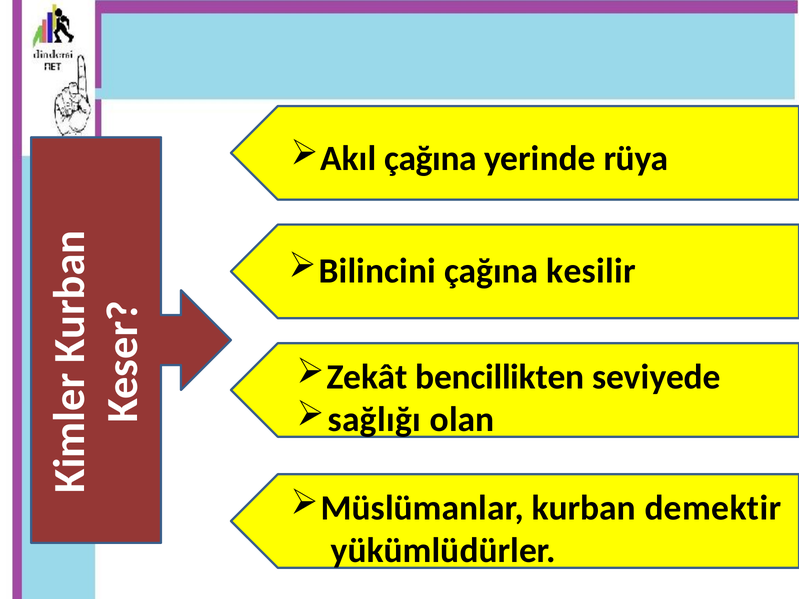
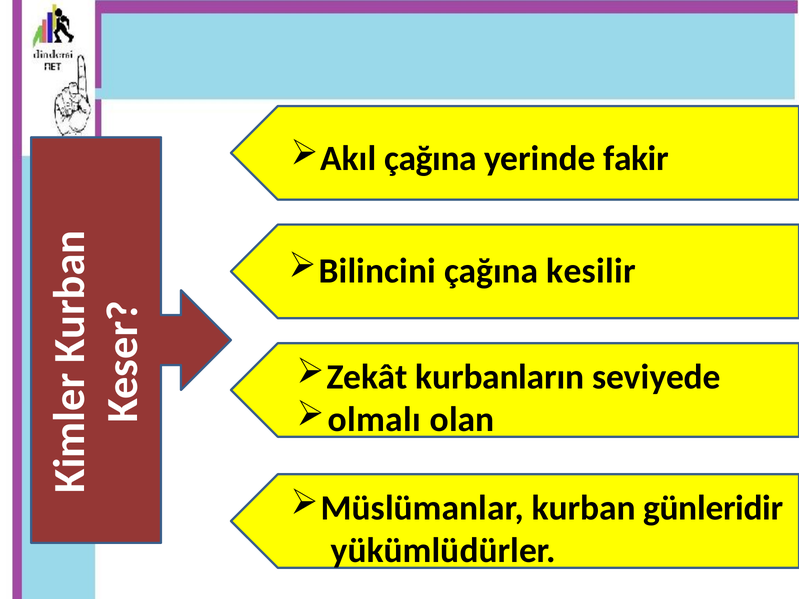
rüya: rüya -> fakir (636, 159)
bencillikten: bencillikten -> kurbanların (500, 377)
sağlığı: sağlığı -> olmalı (374, 420)
demektir: demektir -> günleridir (713, 508)
